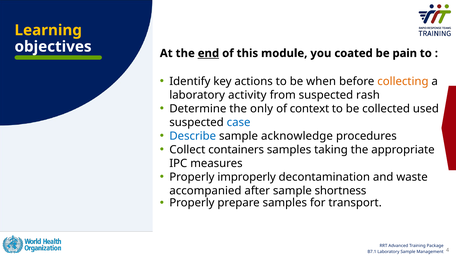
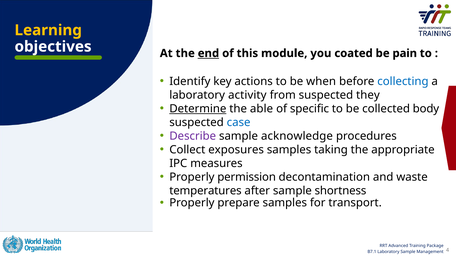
collecting colour: orange -> blue (403, 82)
rash: rash -> they (368, 95)
Determine underline: none -> present (198, 109)
only: only -> able (262, 109)
context: context -> specific (309, 109)
used: used -> body (426, 109)
Describe colour: blue -> purple (193, 136)
containers: containers -> exposures (236, 150)
improperly: improperly -> permission (247, 177)
accompanied: accompanied -> temperatures (205, 191)
